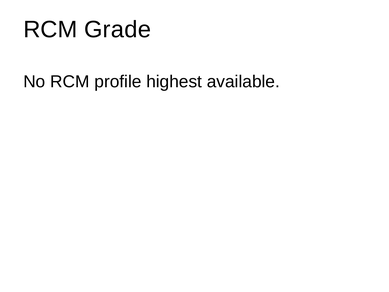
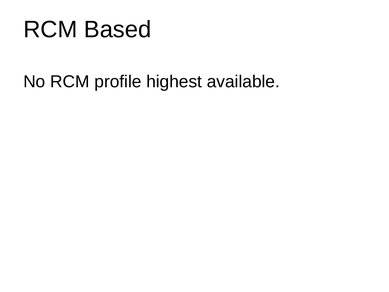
Grade: Grade -> Based (118, 30)
